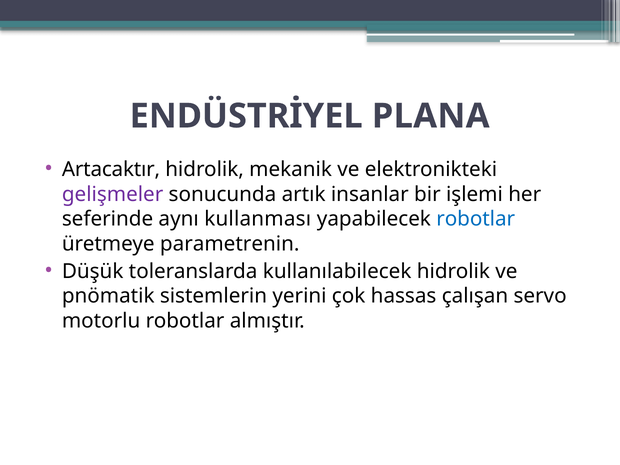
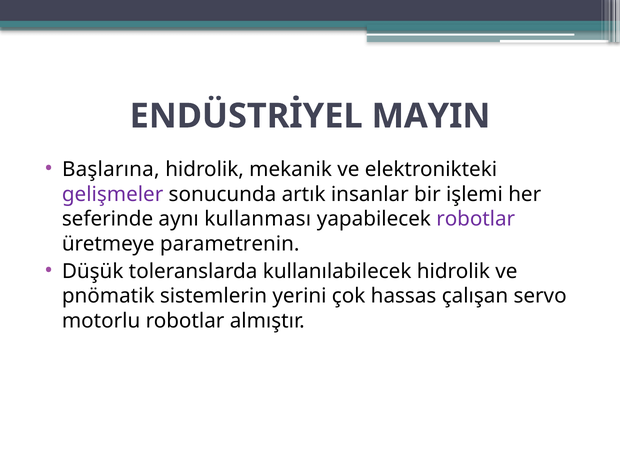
PLANA: PLANA -> MAYIN (431, 116)
Artacaktır: Artacaktır -> Başlarına (111, 169)
robotlar colour: blue -> purple (476, 219)
